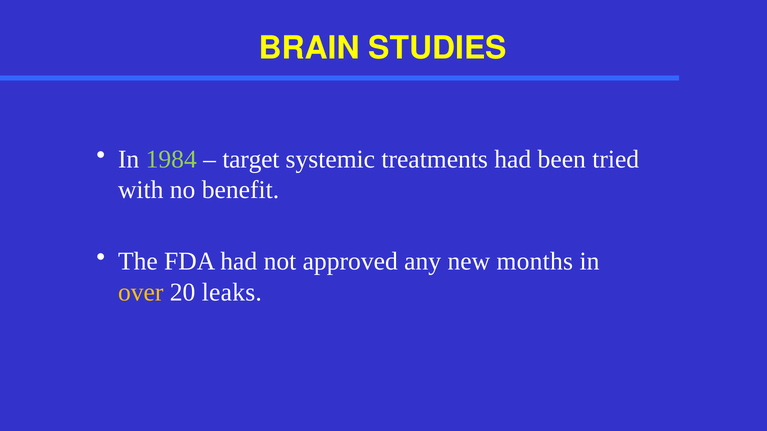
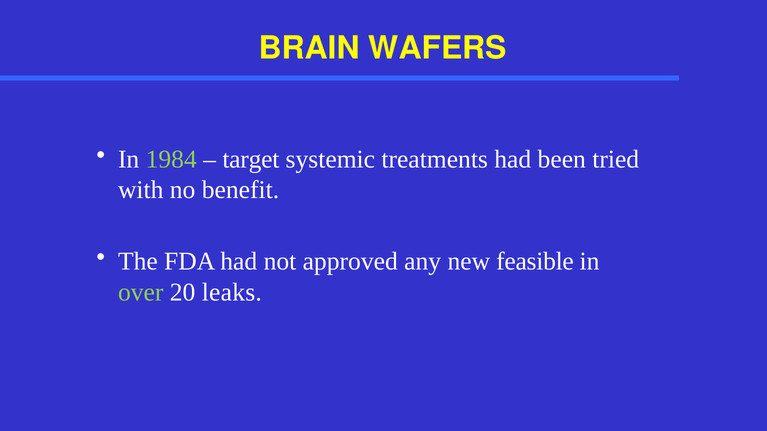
STUDIES: STUDIES -> WAFERS (438, 48)
months: months -> feasible (535, 262)
over colour: yellow -> light green (141, 292)
